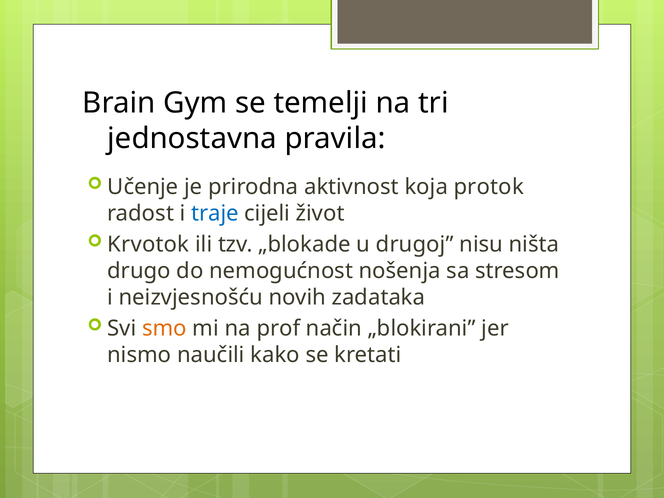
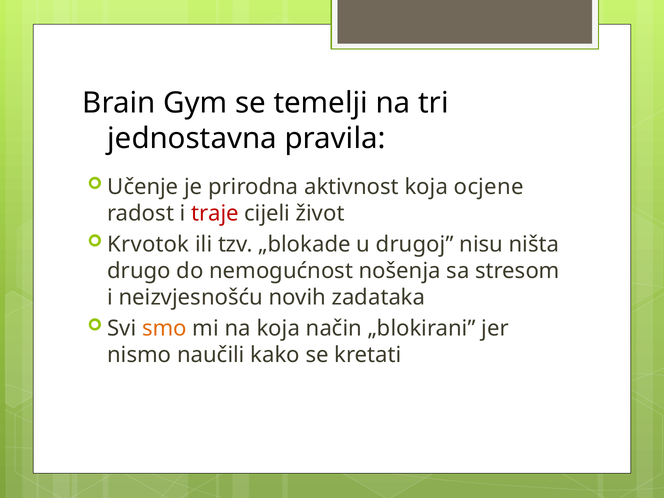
protok: protok -> ocjene (489, 187)
traje colour: blue -> red (215, 213)
na prof: prof -> koja (278, 329)
